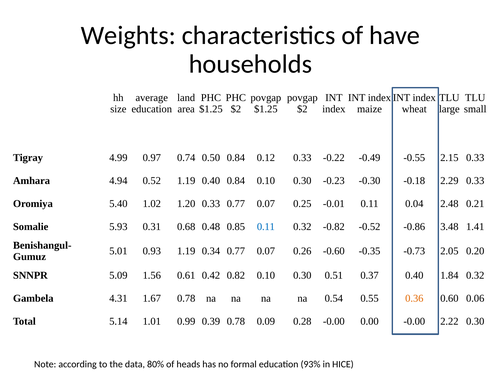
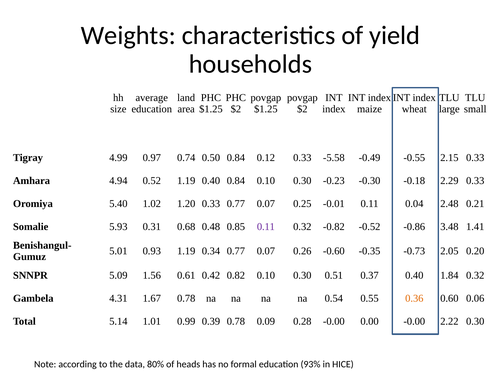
have: have -> yield (395, 36)
-0.22: -0.22 -> -5.58 (334, 157)
0.11 colour: blue -> purple (266, 227)
